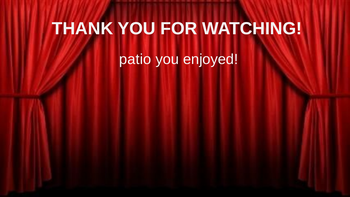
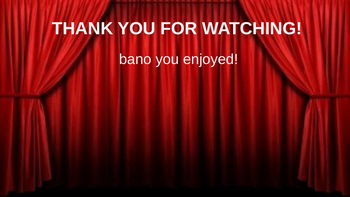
patio: patio -> bano (135, 59)
